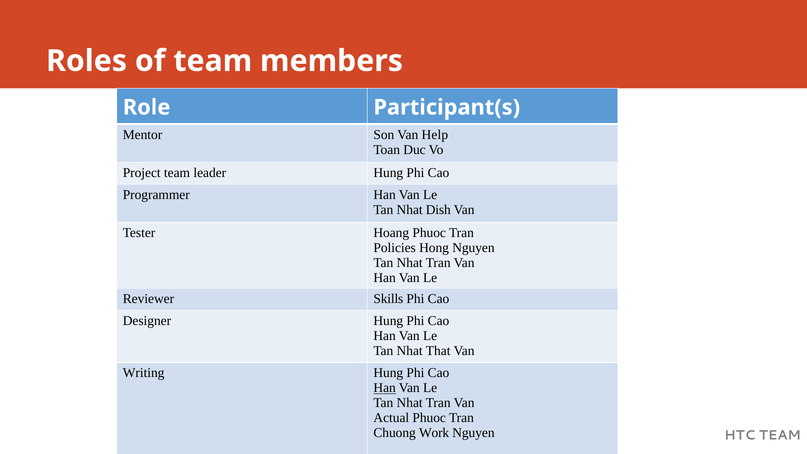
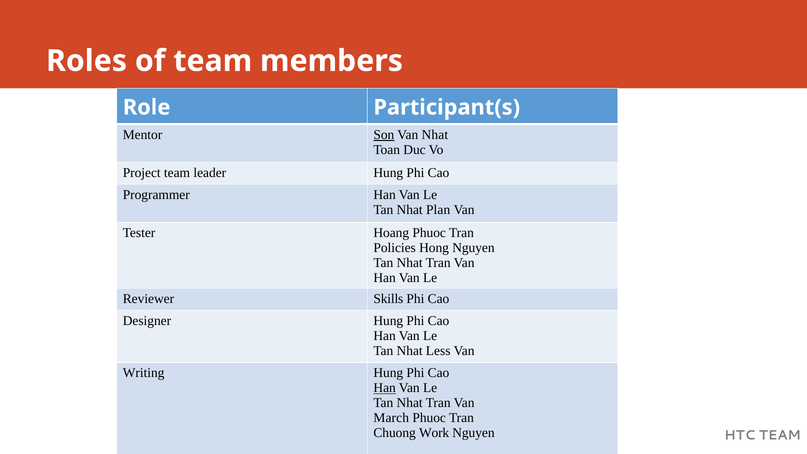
Son underline: none -> present (384, 135)
Van Help: Help -> Nhat (435, 135)
Dish: Dish -> Plan (438, 210)
That: That -> Less (438, 351)
Actual: Actual -> March (391, 418)
